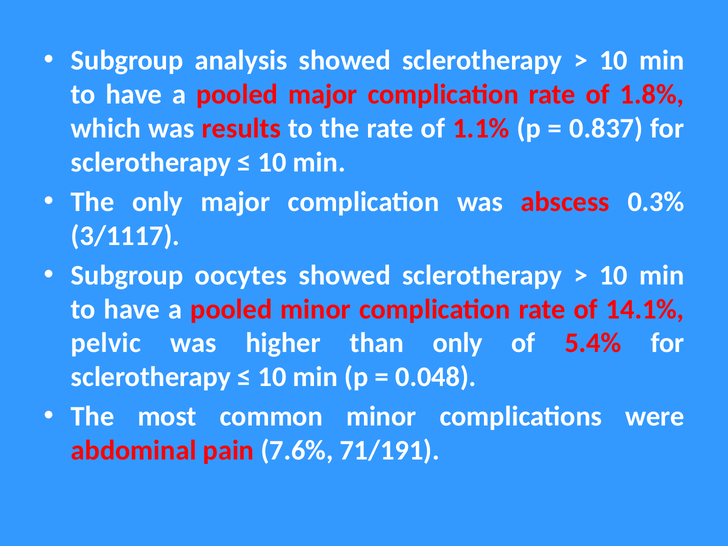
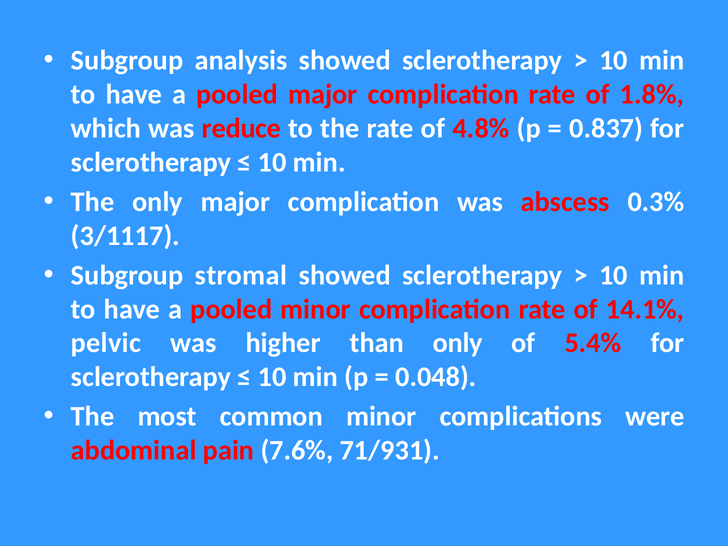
results: results -> reduce (242, 128)
1.1%: 1.1% -> 4.8% (481, 128)
oocytes: oocytes -> stromal (241, 275)
71/191: 71/191 -> 71/931 (390, 450)
